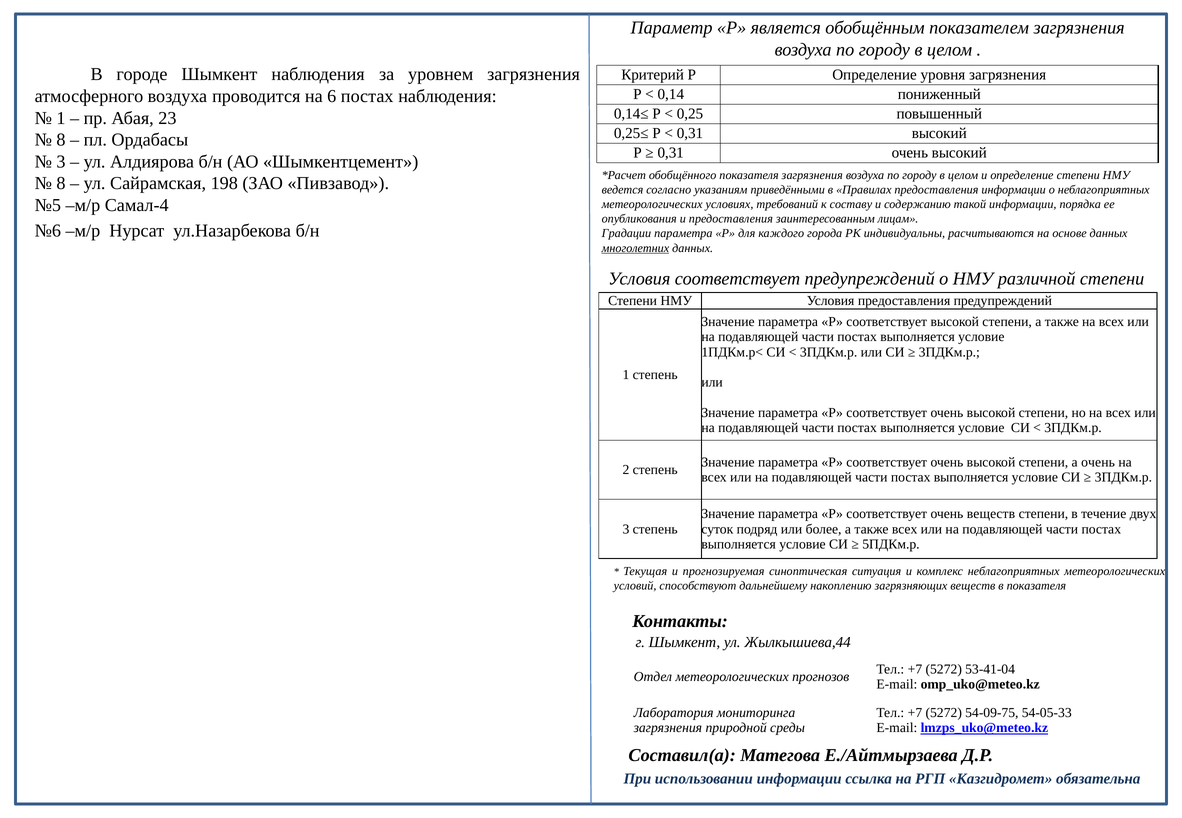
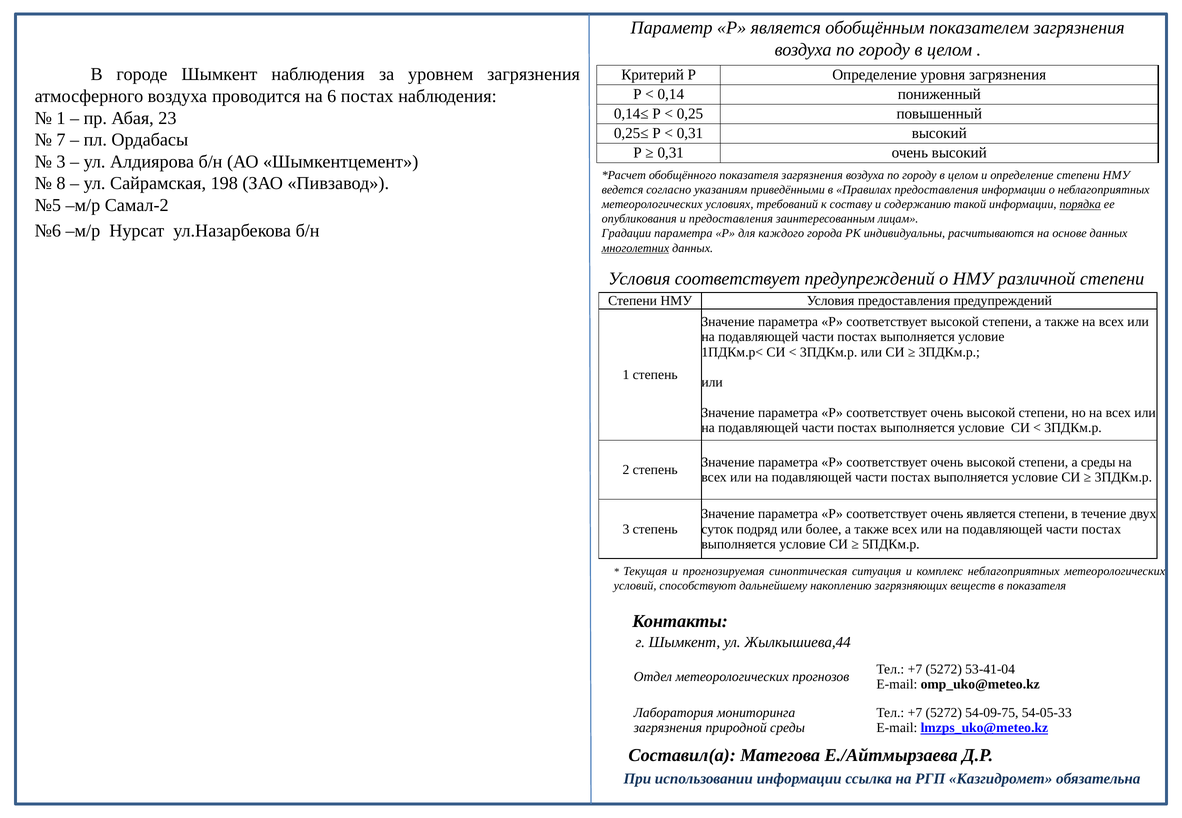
8: 8 -> 7 (61, 140)
Самал-4: Самал-4 -> Самал-2 (137, 205)
порядка underline: none -> present (1080, 205)
а очень: очень -> среды (1098, 463)
очень веществ: веществ -> является (991, 514)
